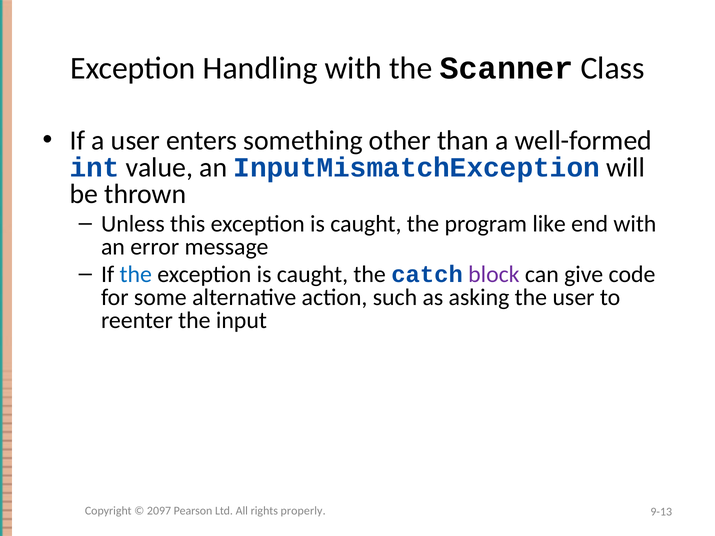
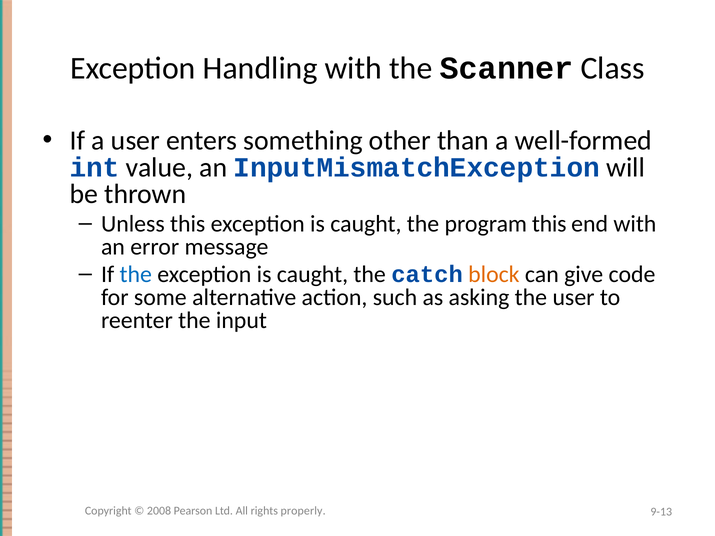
program like: like -> this (549, 224)
block colour: purple -> orange (494, 275)
2097: 2097 -> 2008 (159, 511)
